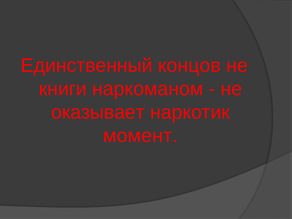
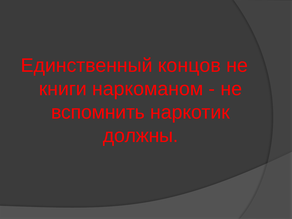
оказывает: оказывает -> вспомнить (98, 112)
момент: момент -> должны (141, 136)
